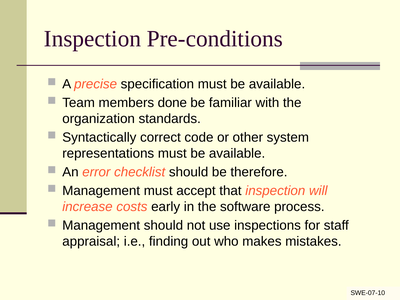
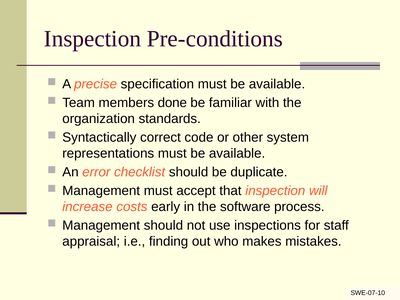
therefore: therefore -> duplicate (259, 172)
